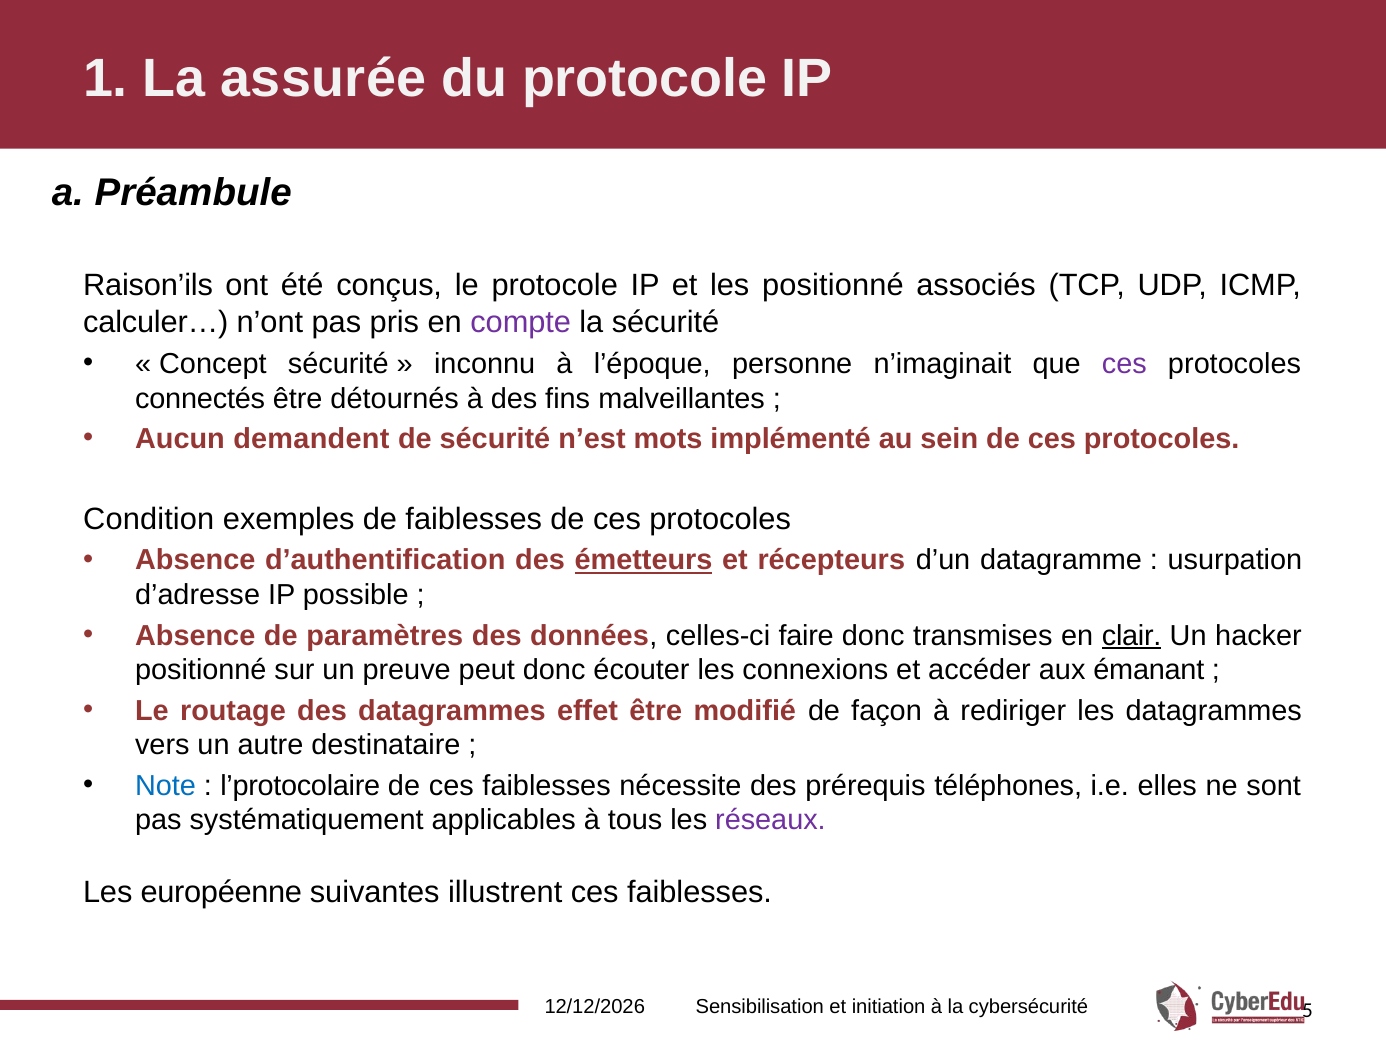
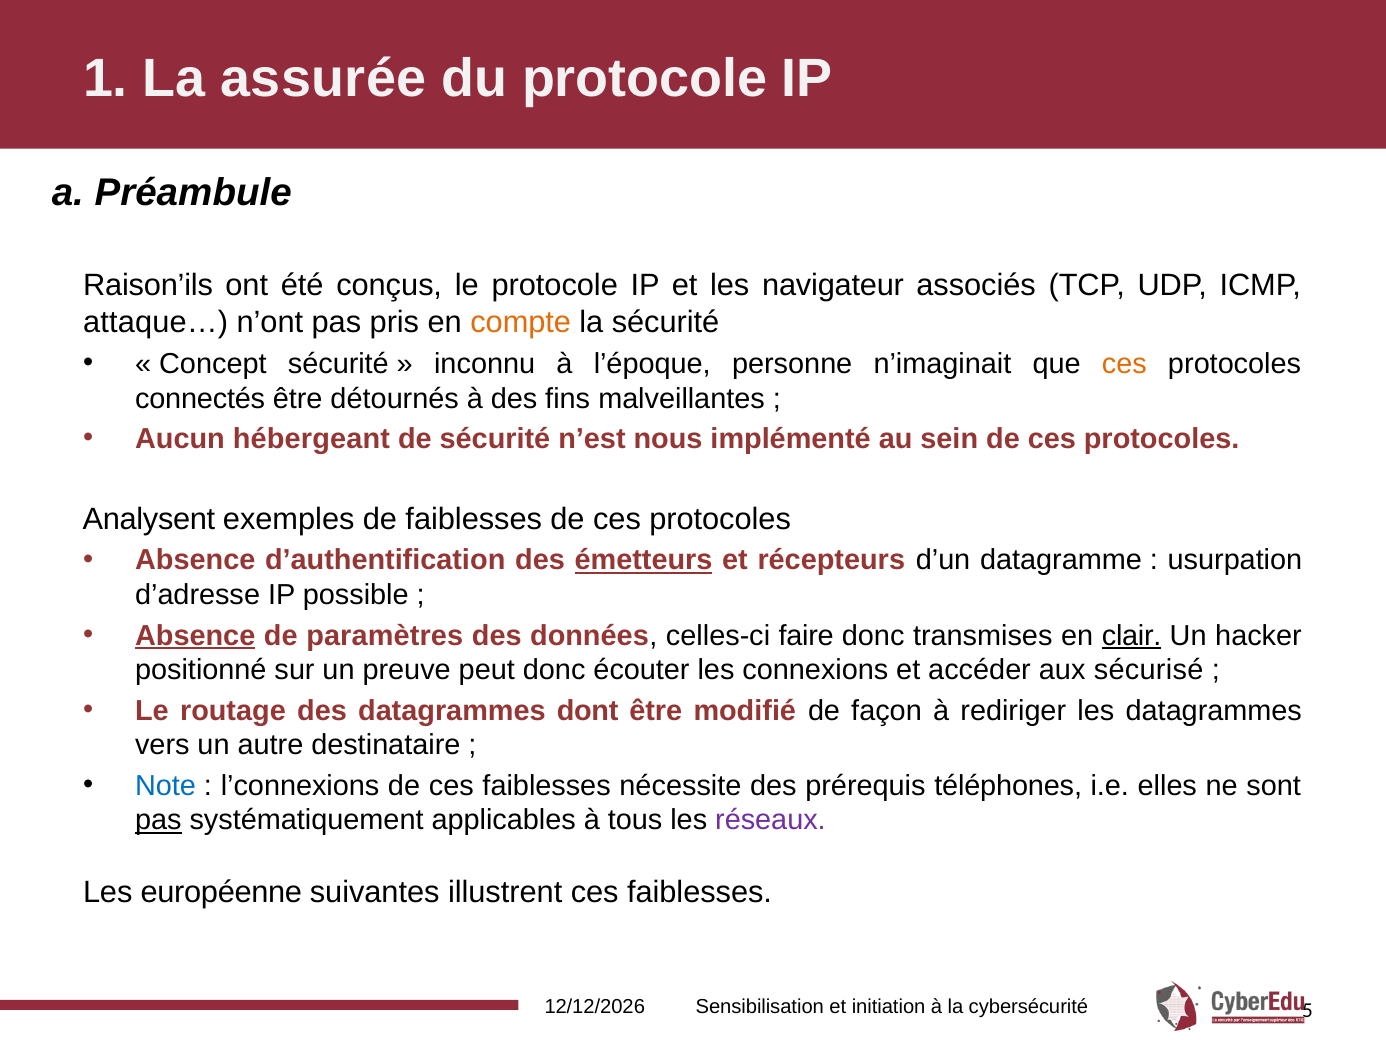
les positionné: positionné -> navigateur (833, 285)
calculer…: calculer… -> attaque… (156, 322)
compte colour: purple -> orange (521, 322)
ces colour: purple -> orange (1124, 364)
demandent: demandent -> hébergeant (311, 439)
mots: mots -> nous (668, 439)
Condition: Condition -> Analysent (149, 519)
Absence underline: none -> present (195, 635)
émanant: émanant -> sécurisé (1149, 670)
effet: effet -> dont (588, 710)
l’protocolaire: l’protocolaire -> l’connexions (300, 785)
pas underline: none -> present (158, 820)
